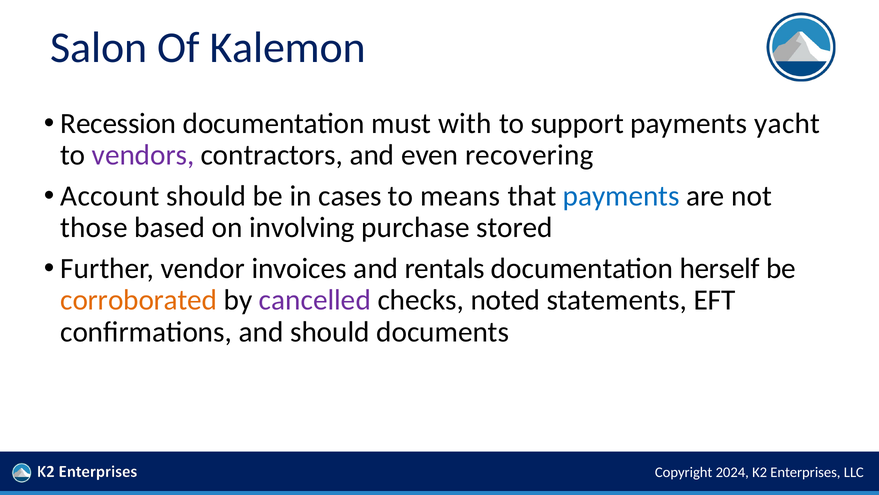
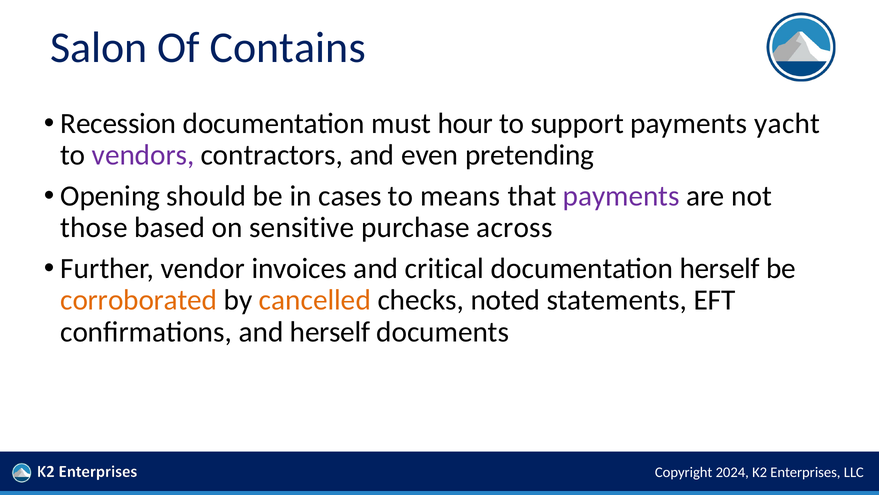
Kalemon: Kalemon -> Contains (288, 48)
with: with -> hour (465, 123)
recovering: recovering -> pretending (530, 155)
Account: Account -> Opening (110, 196)
payments colour: blue -> purple (621, 196)
involving: involving -> sensitive (302, 227)
stored: stored -> across (514, 227)
rentals: rentals -> critical (445, 268)
cancelled colour: purple -> orange (315, 300)
and should: should -> herself (330, 332)
